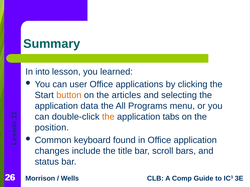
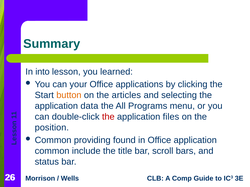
user: user -> your (78, 85)
the colour: orange -> red (108, 117)
tabs: tabs -> files (171, 117)
keyboard: keyboard -> providing (92, 140)
changes: changes -> common (52, 151)
